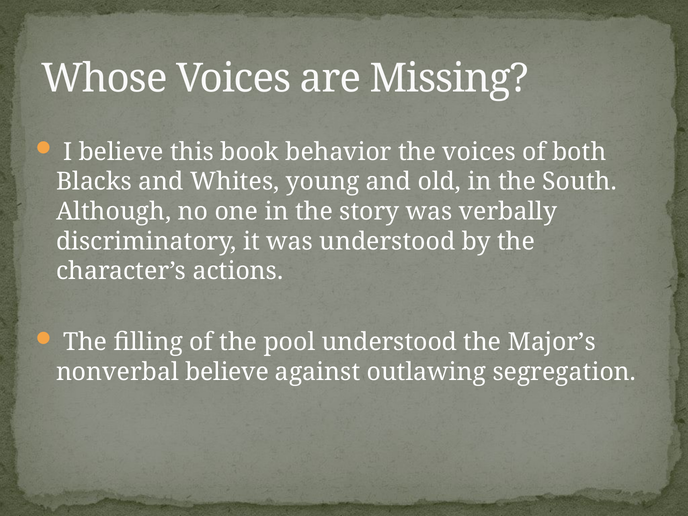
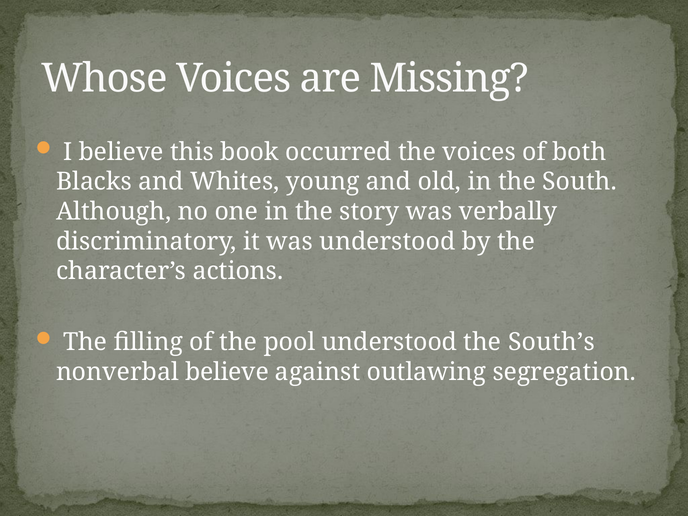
behavior: behavior -> occurred (339, 152)
Major’s: Major’s -> South’s (552, 342)
